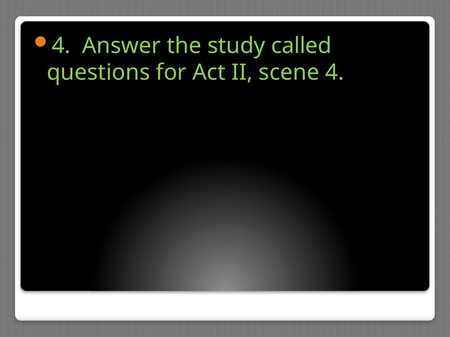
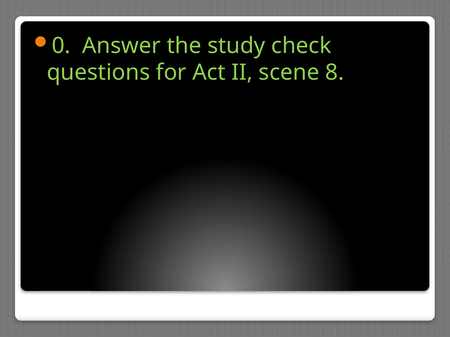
4: 4 -> 0 (61, 46)
called: called -> check (301, 46)
scene 4: 4 -> 8 (335, 73)
